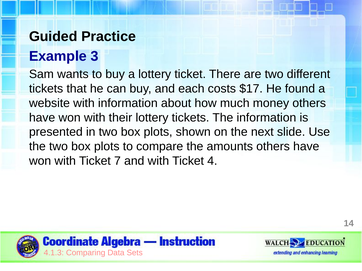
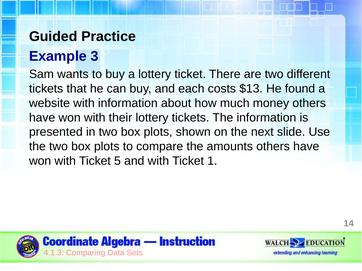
$17: $17 -> $13 (251, 89)
7: 7 -> 5 (117, 161)
4: 4 -> 1 (212, 161)
